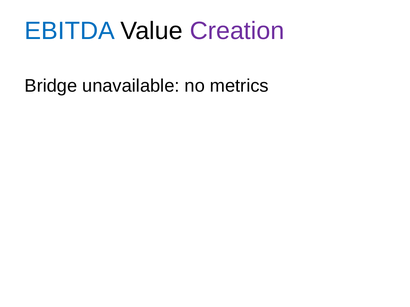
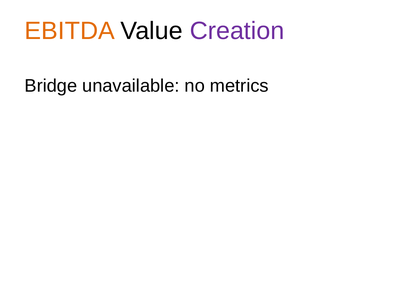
EBITDA colour: blue -> orange (70, 31)
